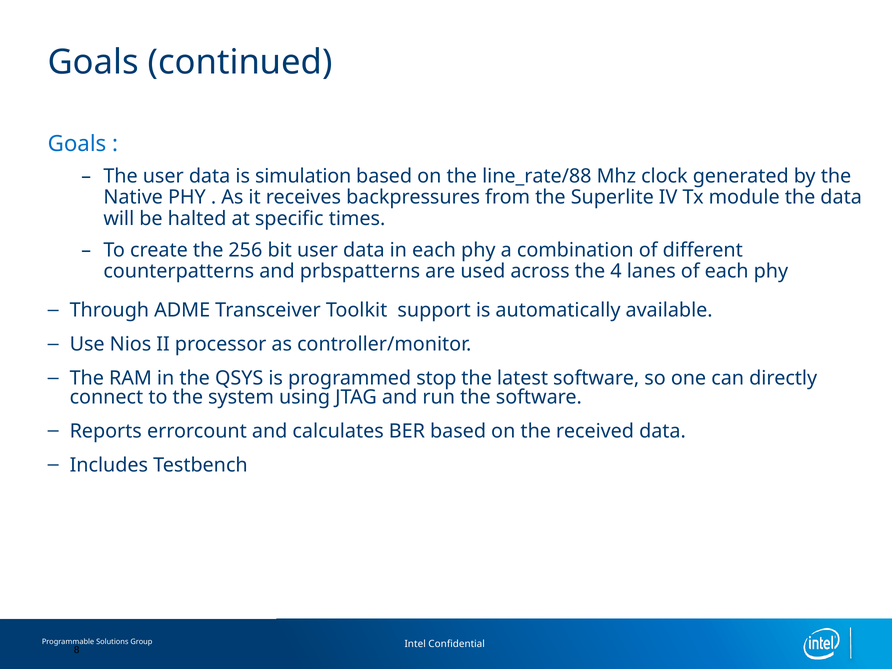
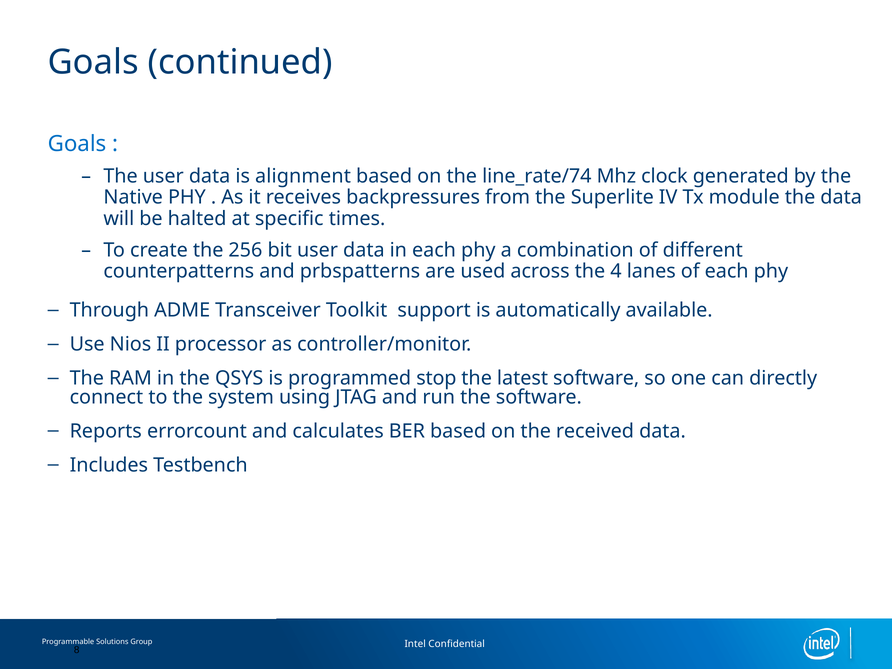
simulation: simulation -> alignment (303, 176)
line_rate/88: line_rate/88 -> line_rate/74 (537, 176)
